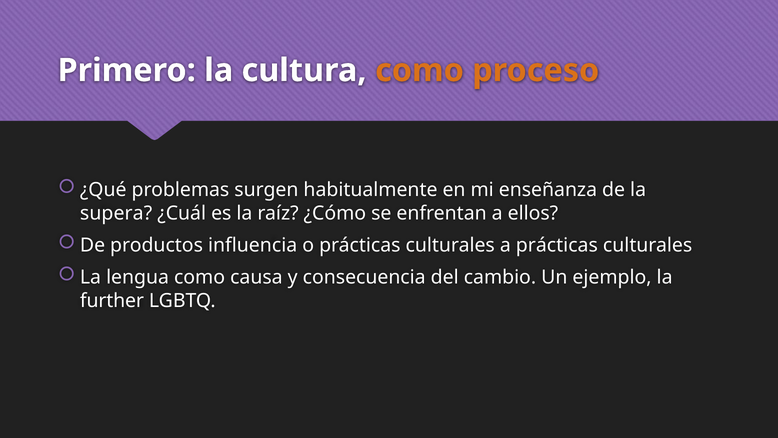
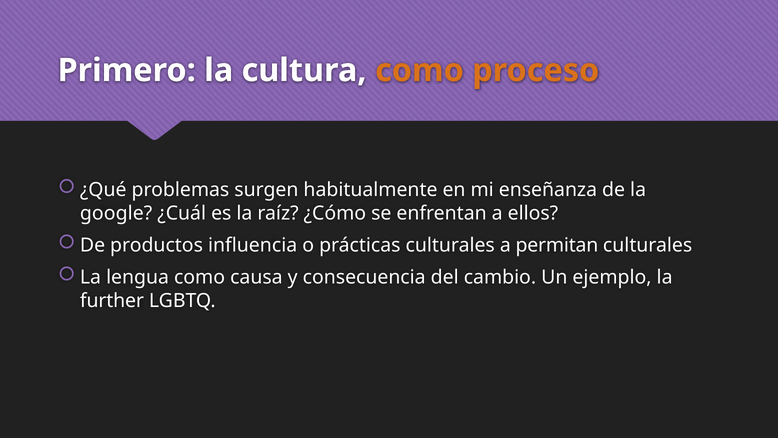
supera: supera -> google (116, 213)
a prácticas: prácticas -> permitan (557, 245)
